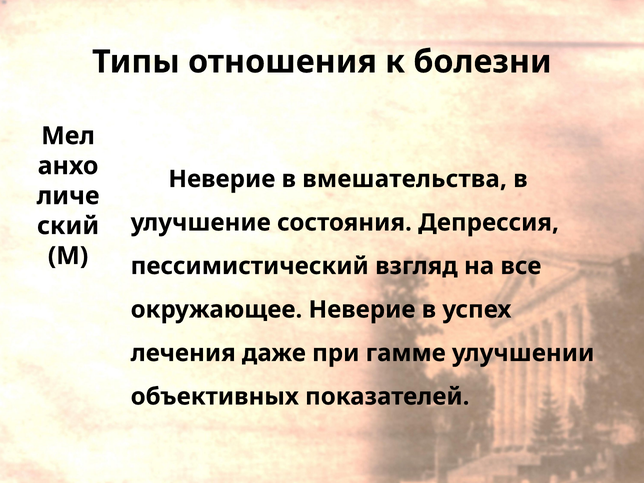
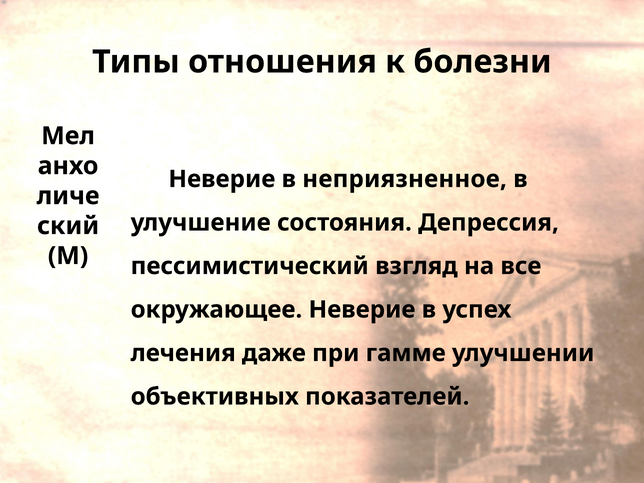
вмешательства: вмешательства -> неприязненное (405, 179)
